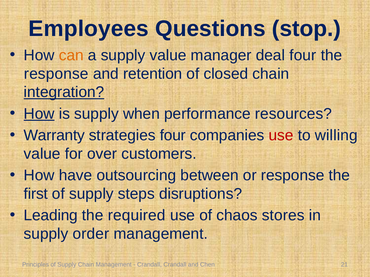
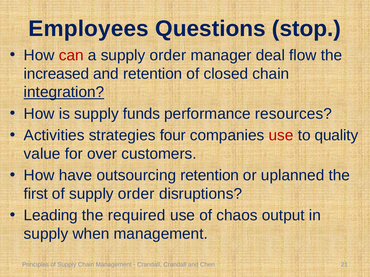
can colour: orange -> red (71, 55)
a supply value: value -> order (168, 55)
deal four: four -> flow (303, 55)
response: response -> increased (56, 74)
How underline: present -> none (39, 114)
when: when -> funds (142, 114)
Warranty: Warranty -> Activities (54, 136)
willing: willing -> quality (336, 136)
outsourcing between: between -> retention (210, 176)
or response: response -> uplanned (293, 176)
of supply steps: steps -> order (136, 194)
stores: stores -> output (283, 216)
order: order -> when (91, 234)
